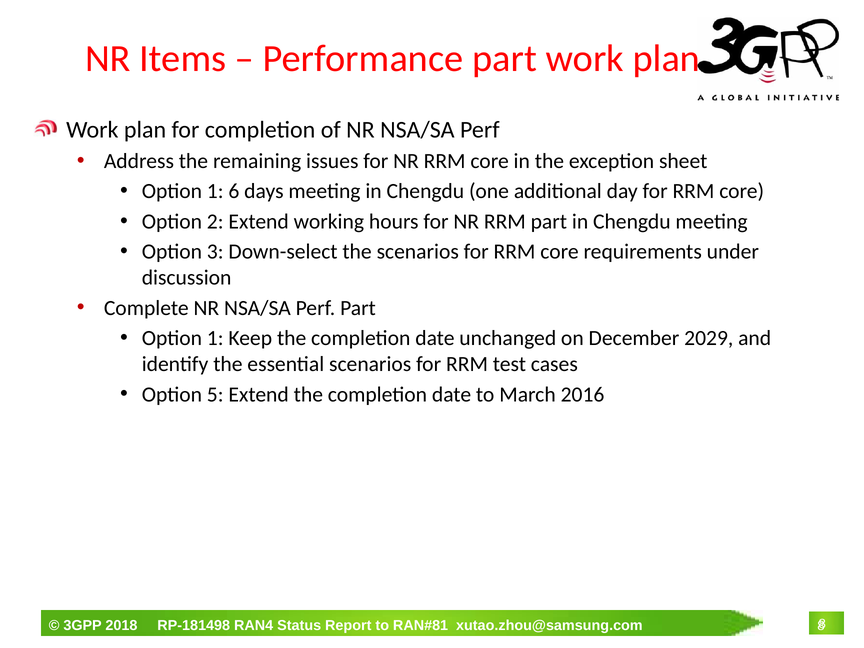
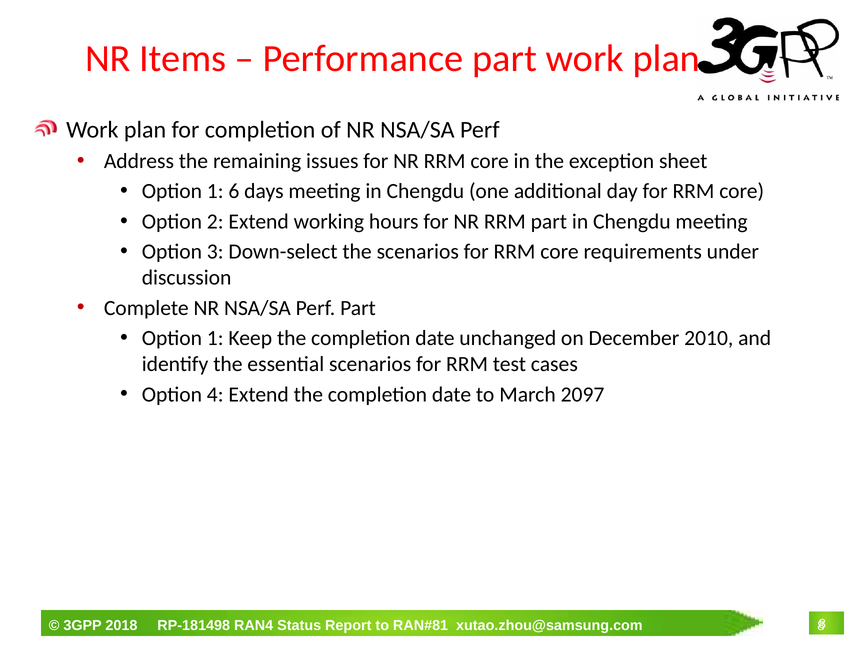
2029: 2029 -> 2010 (709, 338)
5: 5 -> 4 (215, 394)
2016: 2016 -> 2097 (583, 394)
